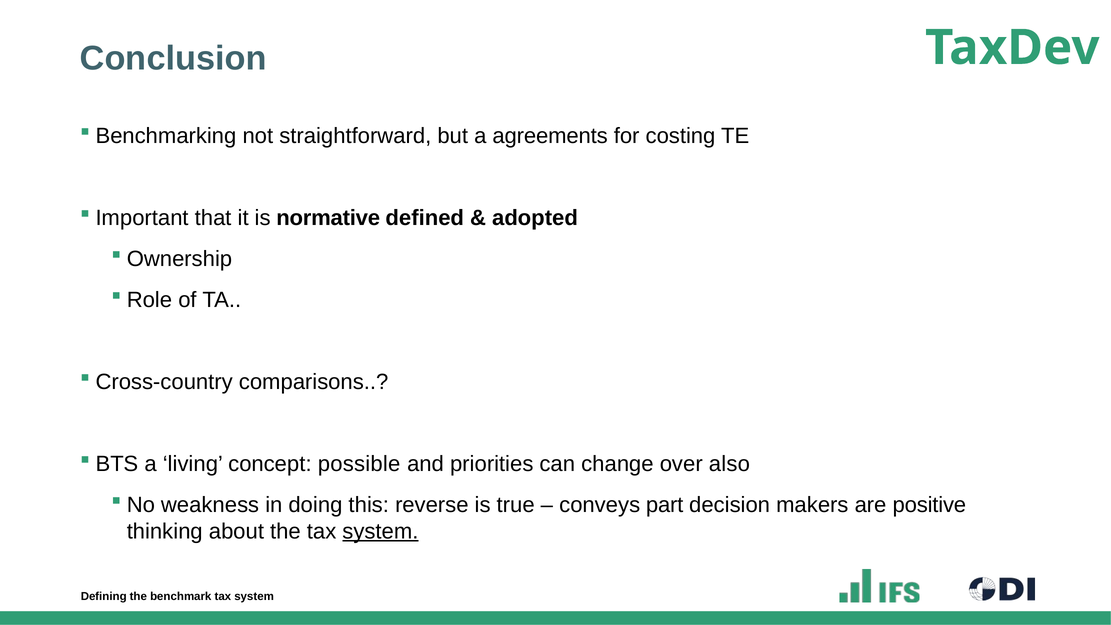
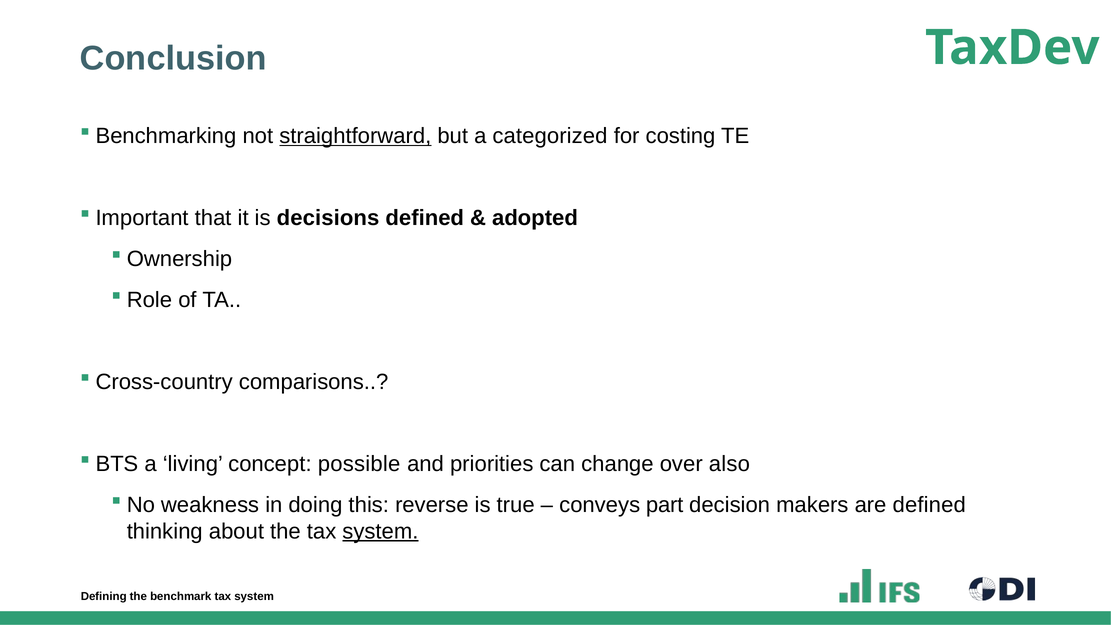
straightforward underline: none -> present (355, 136)
agreements: agreements -> categorized (550, 136)
normative: normative -> decisions (328, 218)
are positive: positive -> defined (929, 505)
